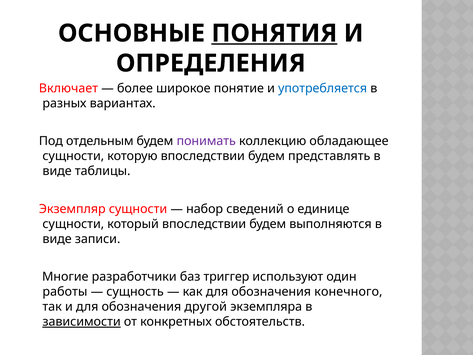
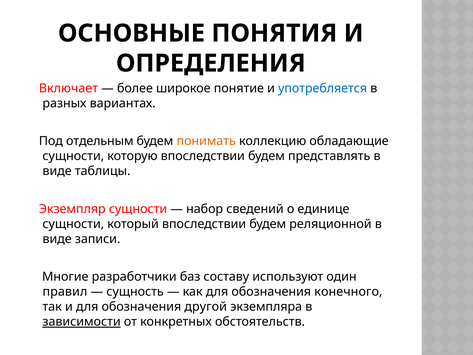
ПОНЯТИЯ underline: present -> none (274, 33)
понимать colour: purple -> orange (206, 141)
обладающее: обладающее -> обладающие (349, 141)
выполняются: выполняются -> реляционной (330, 224)
триггер: триггер -> составу (226, 277)
работы: работы -> правил (65, 292)
